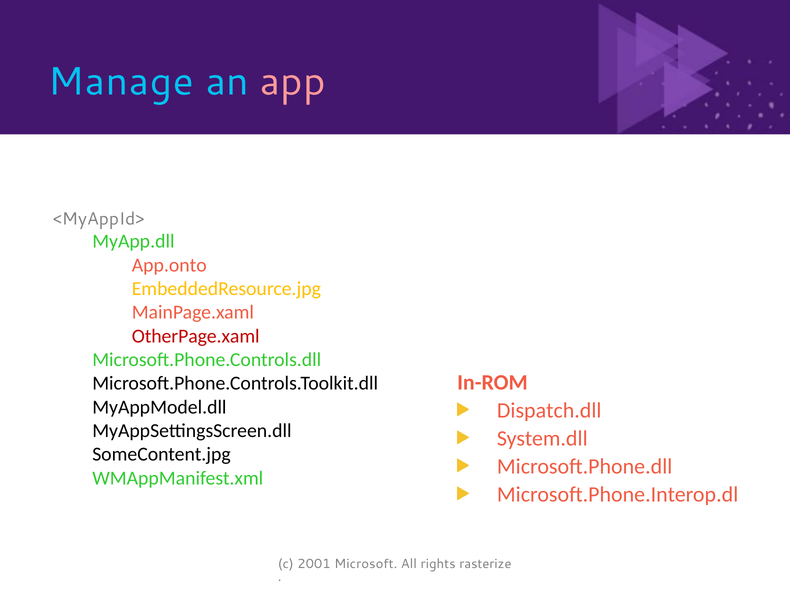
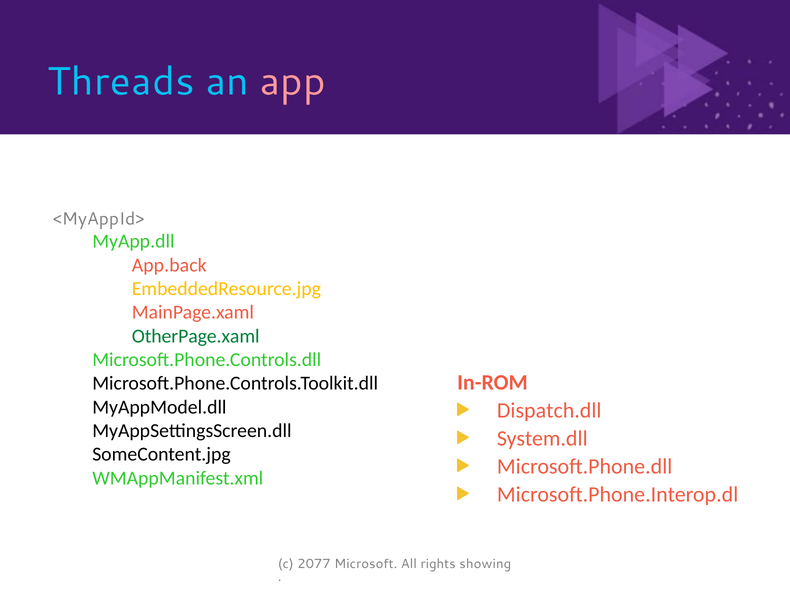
Manage: Manage -> Threads (121, 82)
App.onto: App.onto -> App.back (169, 265)
OtherPage.xaml colour: red -> green (196, 336)
2001: 2001 -> 2077 (314, 564)
rasterize: rasterize -> showing (485, 564)
